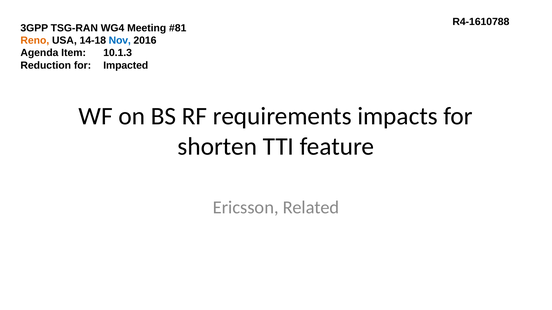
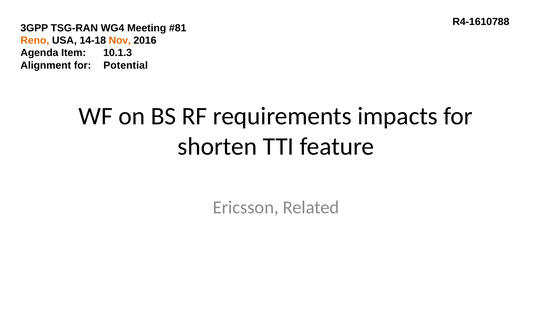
Nov colour: blue -> orange (120, 41)
Reduction: Reduction -> Alignment (46, 65)
Impacted: Impacted -> Potential (126, 65)
